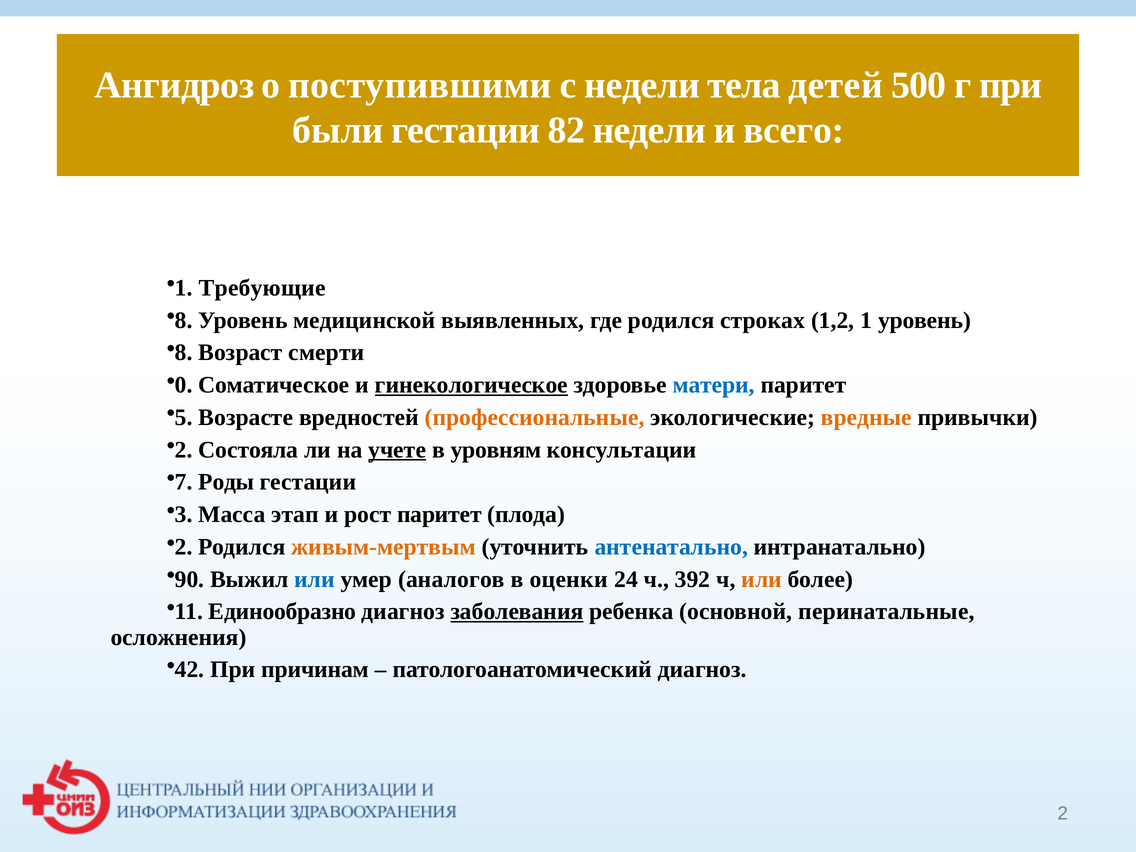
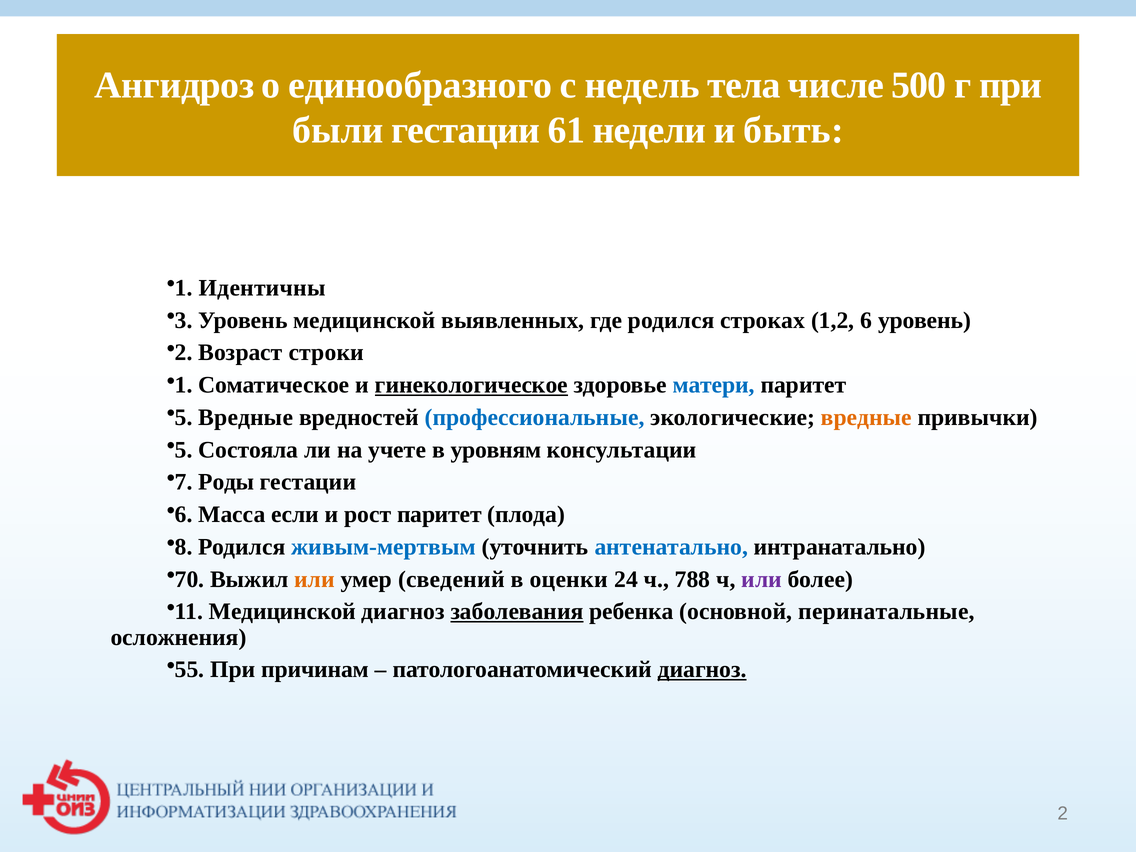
поступившими: поступившими -> единообразного (420, 85)
с недели: недели -> недель (642, 85)
детей: детей -> числе (836, 85)
82: 82 -> 61 (567, 130)
всего: всего -> быть (794, 130)
Требующие: Требующие -> Идентичны (262, 288)
8: 8 -> 3 (184, 320)
1,2 1: 1 -> 6 (866, 320)
8: 8 -> 2 (184, 353)
смерти: смерти -> строки (326, 353)
0: 0 -> 1 (184, 385)
5 Возрасте: Возрасте -> Вредные (246, 417)
профессиональные colour: orange -> blue (535, 417)
2: 2 -> 5 (184, 450)
учете underline: present -> none (397, 450)
3: 3 -> 6 (184, 515)
этап: этап -> если (295, 515)
2: 2 -> 8 (184, 547)
живым-мертвым colour: orange -> blue (384, 547)
90: 90 -> 70 (190, 579)
или colour: blue -> orange (315, 579)
аналогов: аналогов -> сведений (451, 579)
392: 392 -> 788 (693, 579)
или colour: orange -> purple (762, 579)
11 Единообразно: Единообразно -> Медицинской (282, 612)
42: 42 -> 55 (190, 670)
диагноз underline: none -> present (702, 670)
